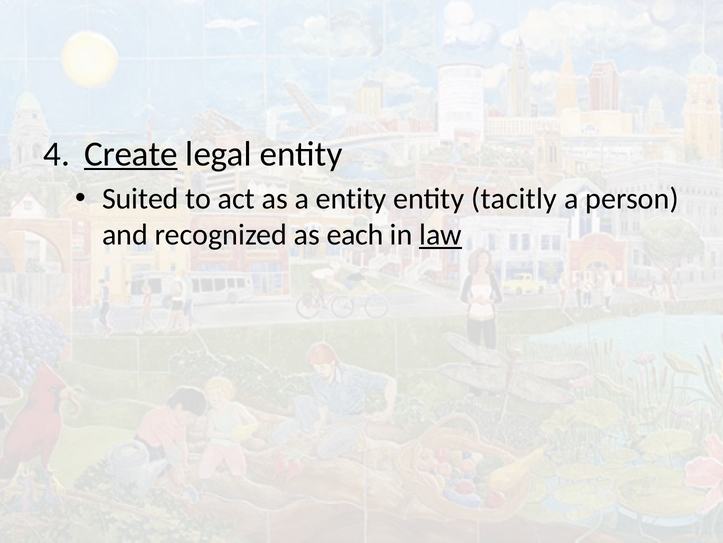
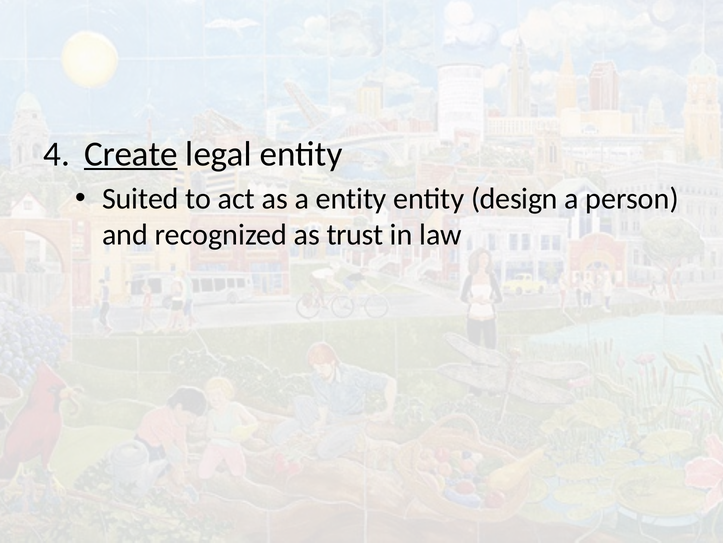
tacitly: tacitly -> design (514, 199)
each: each -> trust (355, 235)
law underline: present -> none (441, 235)
